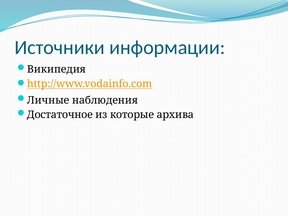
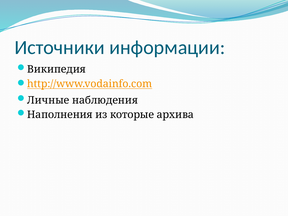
Достаточное: Достаточное -> Наполнения (60, 115)
